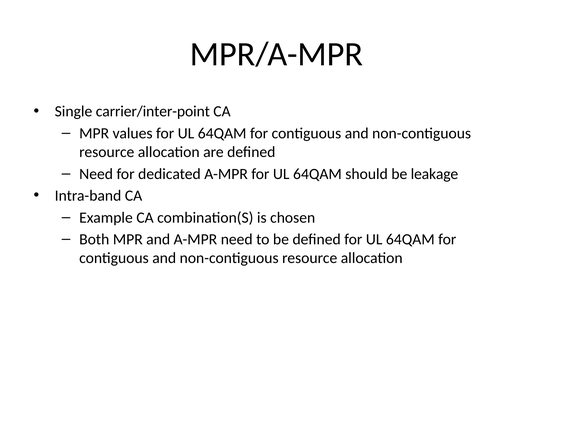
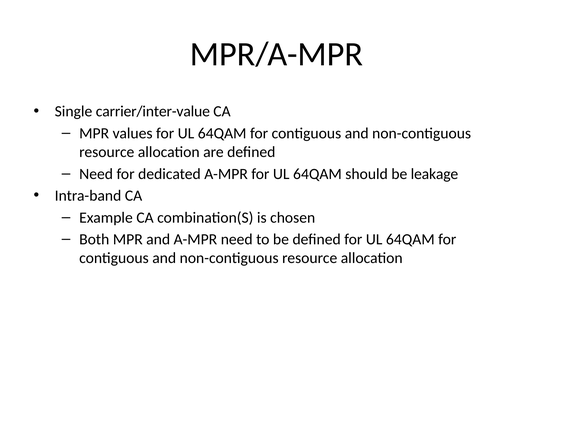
carrier/inter-point: carrier/inter-point -> carrier/inter-value (153, 111)
